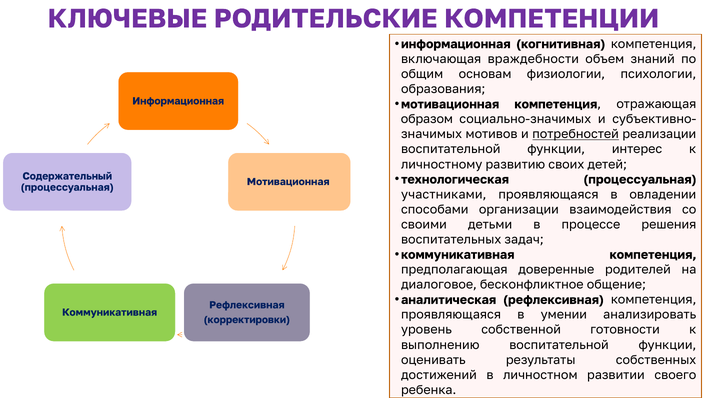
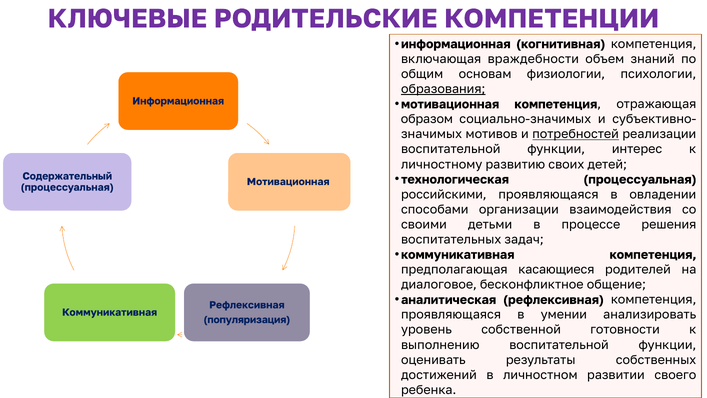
образования underline: none -> present (443, 89)
участниками: участниками -> российскими (444, 194)
доверенные: доверенные -> касающиеся (556, 269)
корректировки: корректировки -> популяризация (247, 319)
